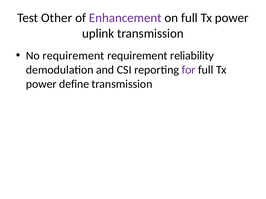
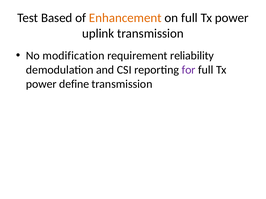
Other: Other -> Based (57, 18)
Enhancement colour: purple -> orange (125, 18)
No requirement: requirement -> modification (73, 56)
